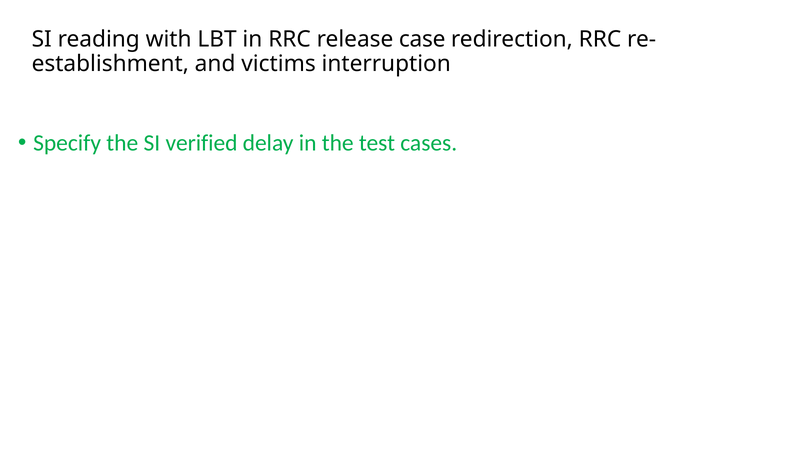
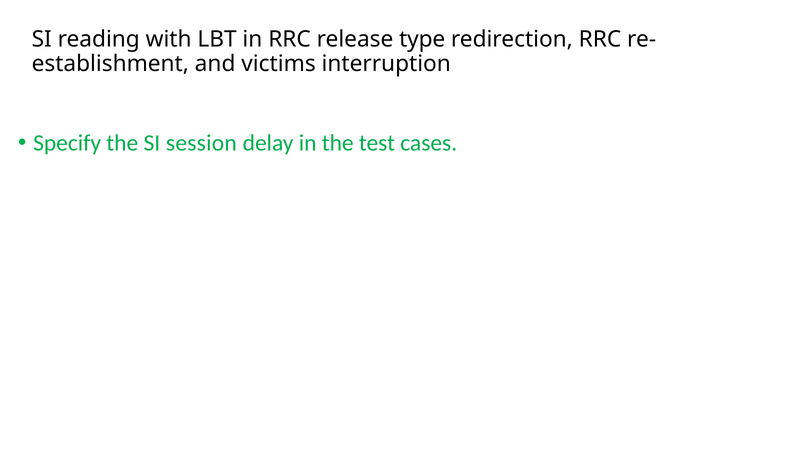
case: case -> type (422, 39)
verified: verified -> session (201, 143)
